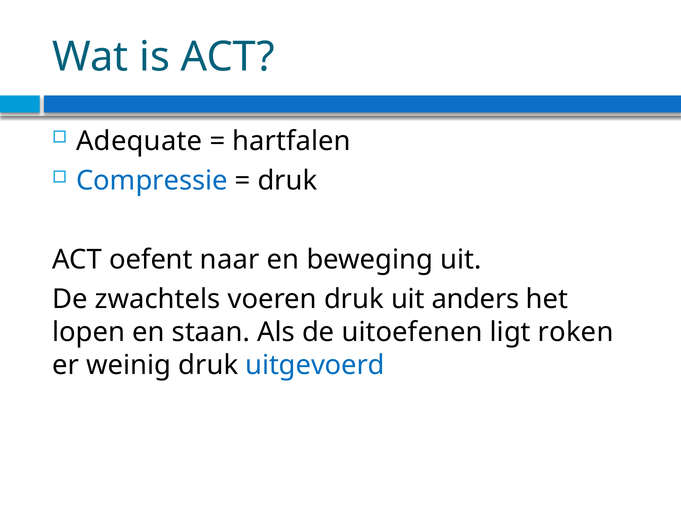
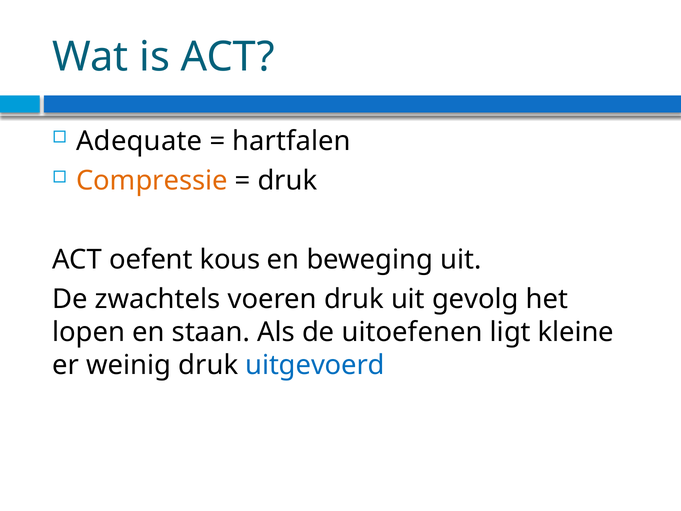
Compressie colour: blue -> orange (152, 181)
naar: naar -> kous (230, 260)
anders: anders -> gevolg (475, 299)
roken: roken -> kleine (576, 332)
